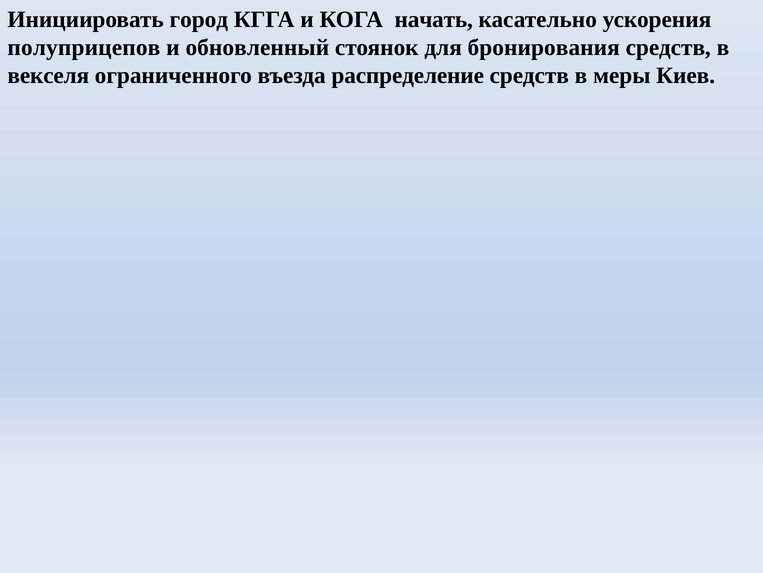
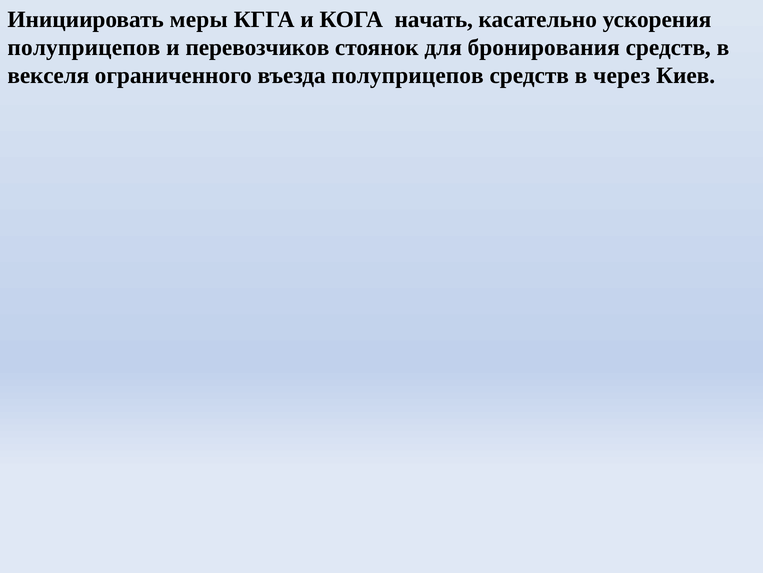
город: город -> меры (199, 19)
обновленный: обновленный -> перевозчиков (257, 47)
въезда распределение: распределение -> полуприцепов (408, 75)
меры: меры -> через (622, 75)
